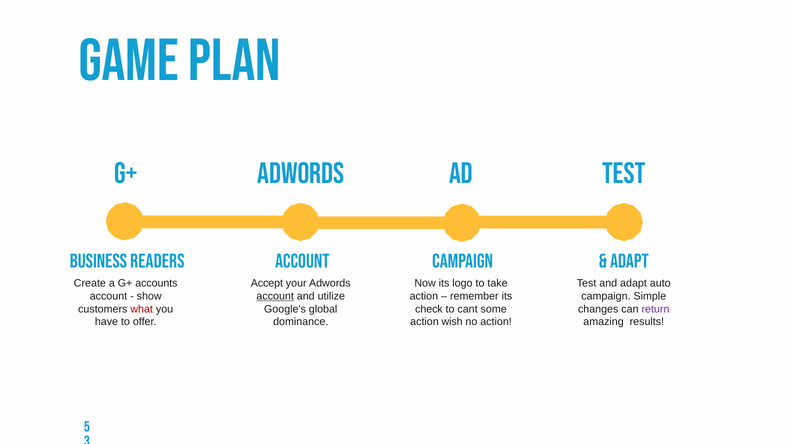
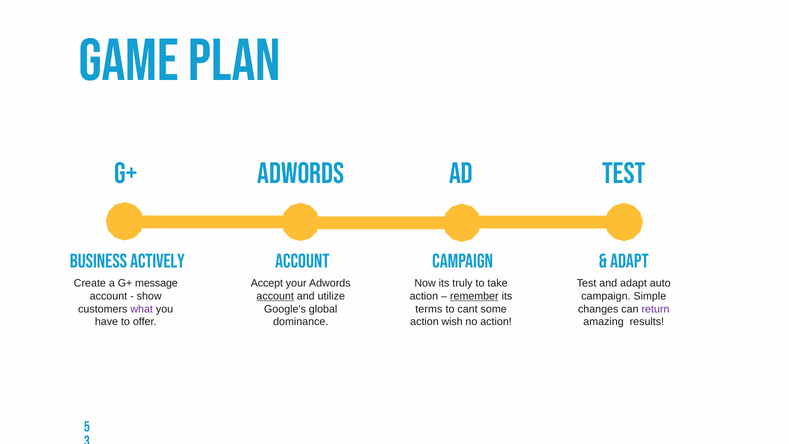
Readers: Readers -> Actively (158, 261)
accounts: accounts -> message (156, 283)
logo: logo -> truly (462, 283)
remember underline: none -> present (474, 296)
what colour: red -> purple (142, 309)
check: check -> terms (429, 309)
